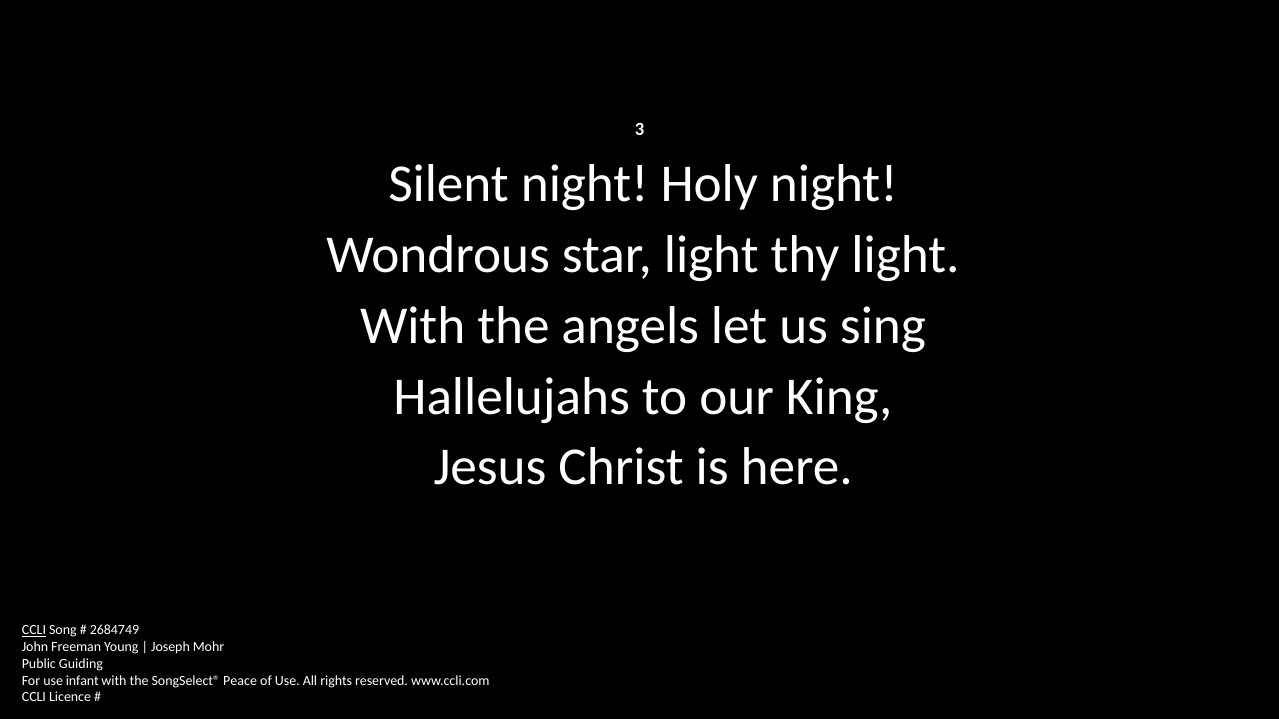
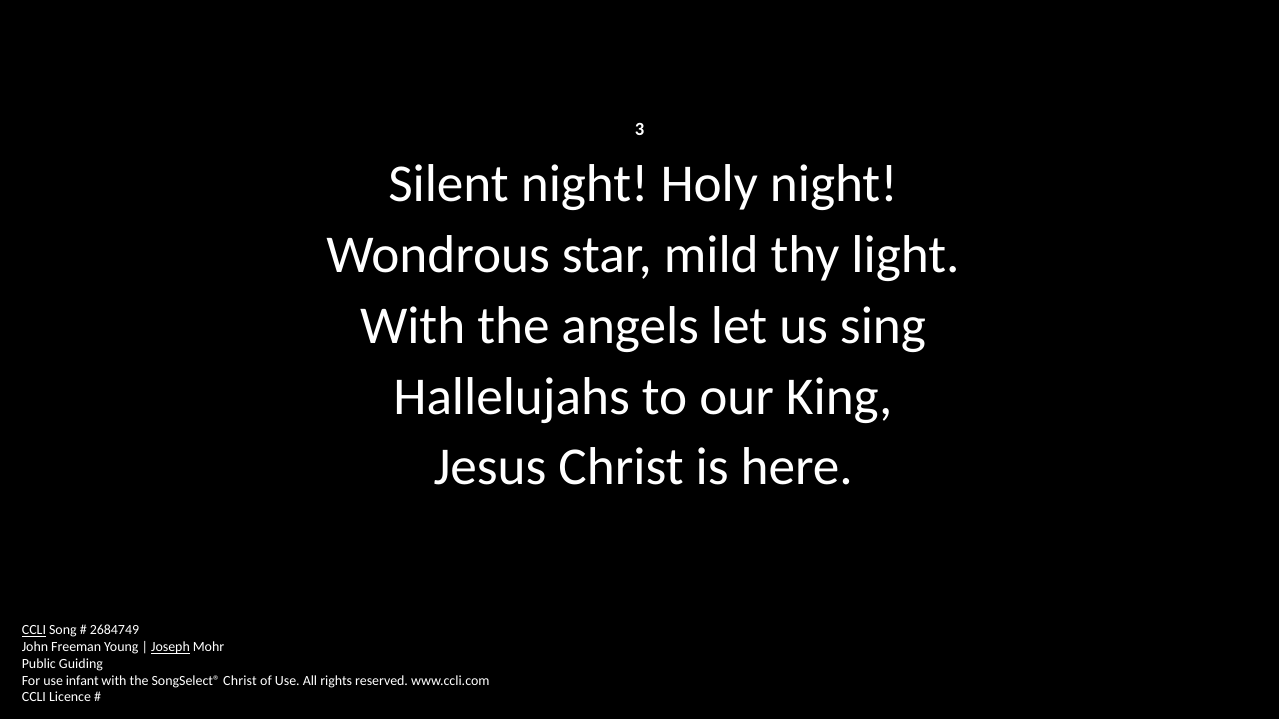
star light: light -> mild (711, 255)
Joseph underline: none -> present (171, 647)
SongSelect® Peace: Peace -> Christ (240, 681)
